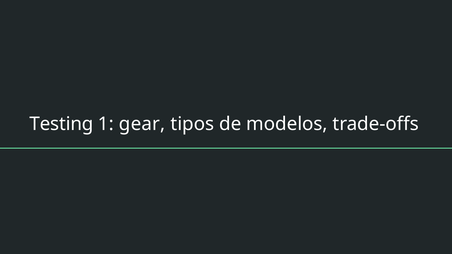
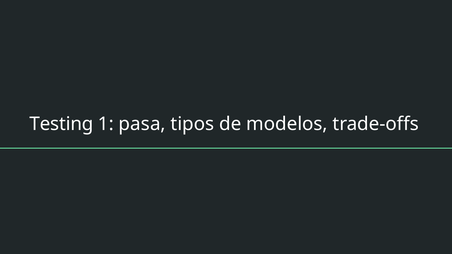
gear: gear -> pasa (142, 124)
